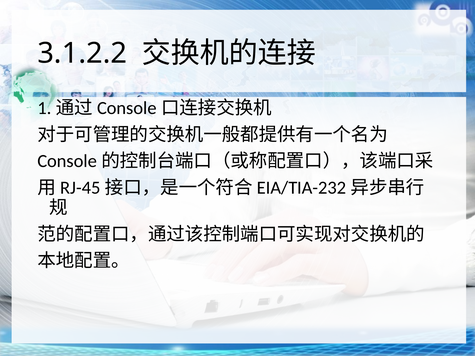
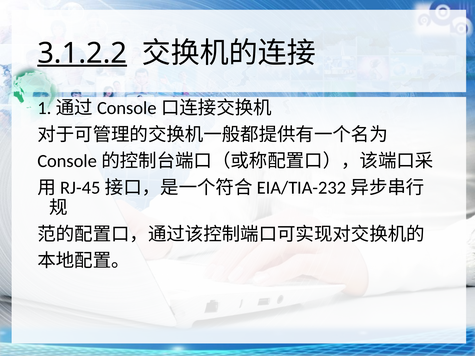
3.1.2.2 underline: none -> present (82, 53)
